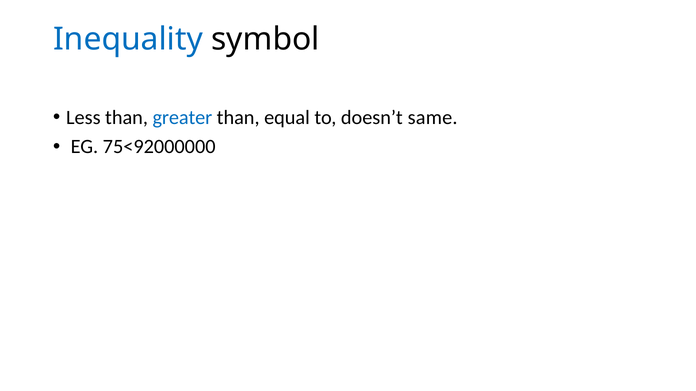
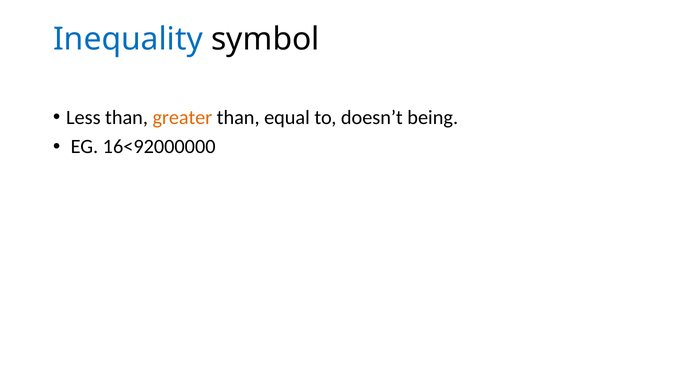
greater colour: blue -> orange (182, 118)
same: same -> being (433, 118)
75<92000000: 75<92000000 -> 16<92000000 (159, 147)
